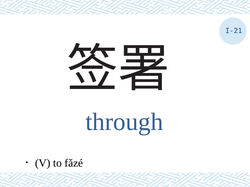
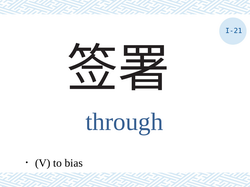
fǎzé: fǎzé -> bias (74, 163)
